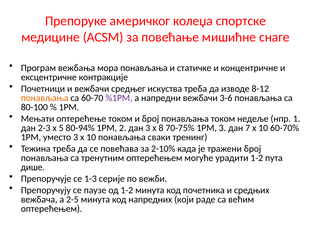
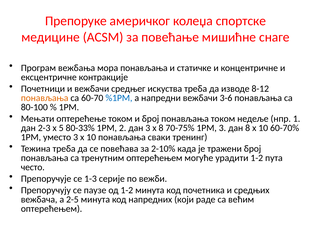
%1РМ colour: purple -> blue (119, 98)
80-94%: 80-94% -> 80-33% (80, 128)
дан 7: 7 -> 8 (248, 128)
дише: дише -> често (33, 167)
